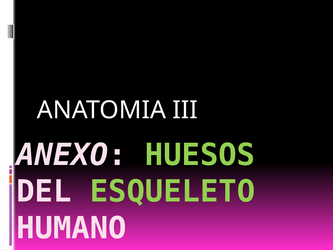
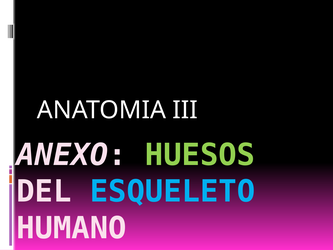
ESQUELETO colour: light green -> light blue (172, 191)
